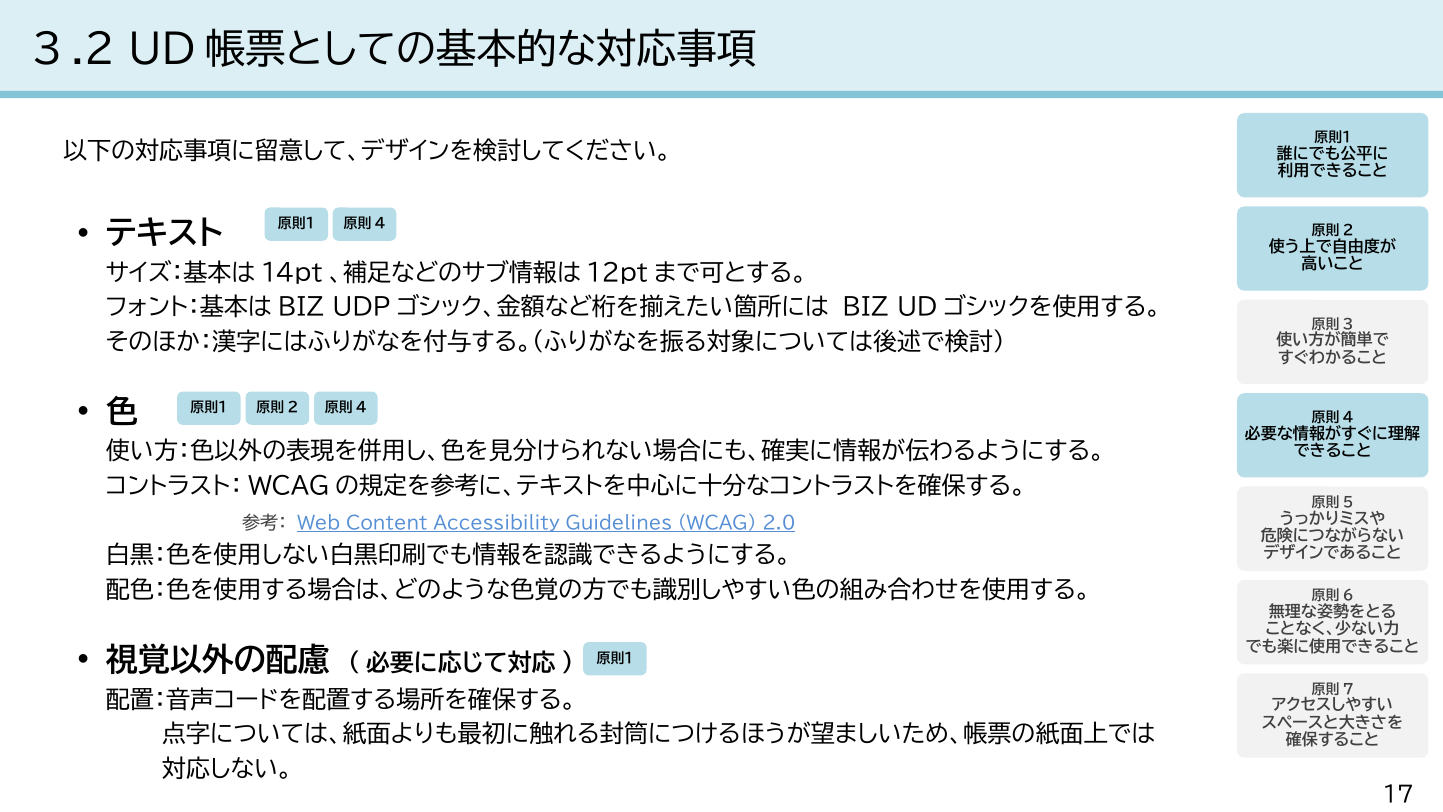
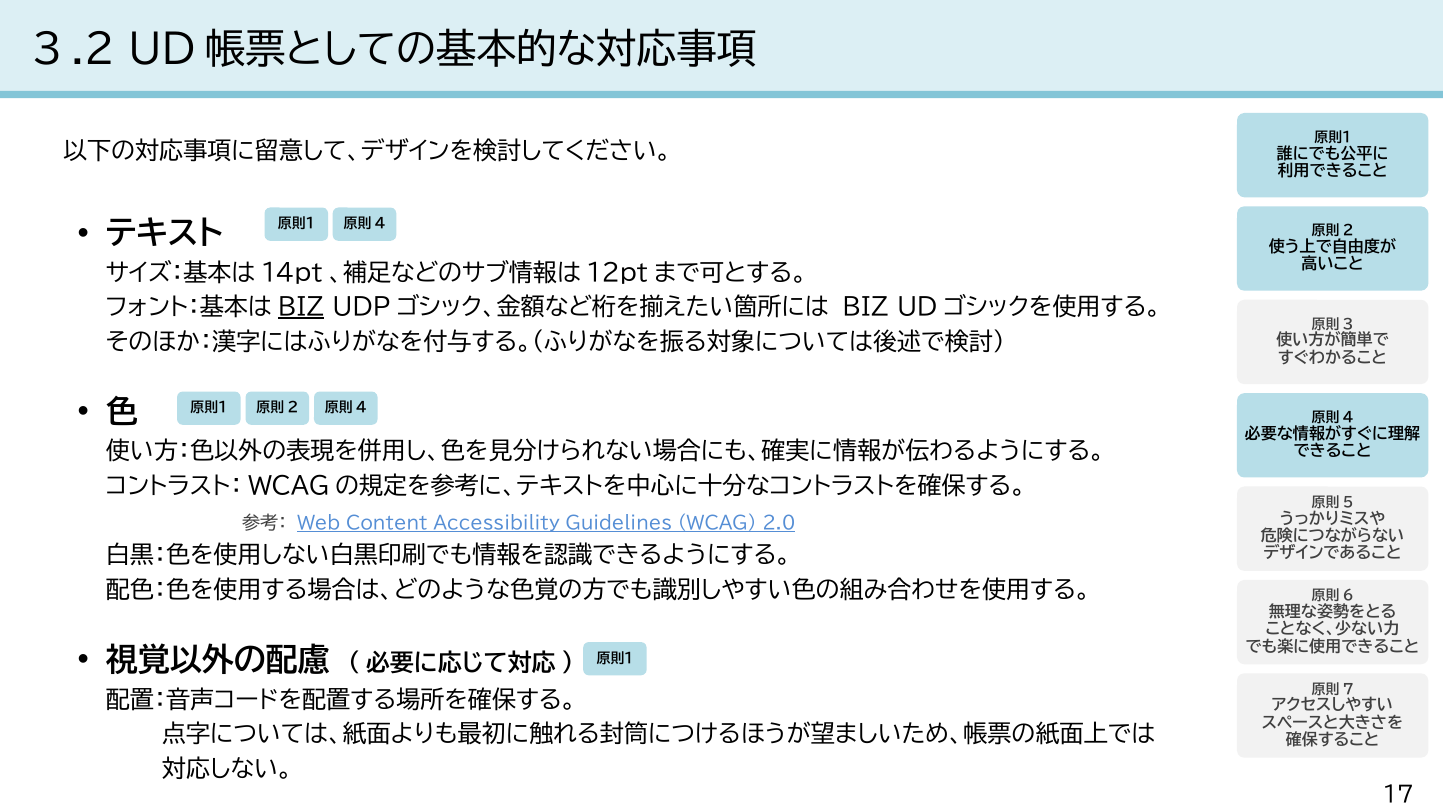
BIZ underline: none -> present (301, 308)
